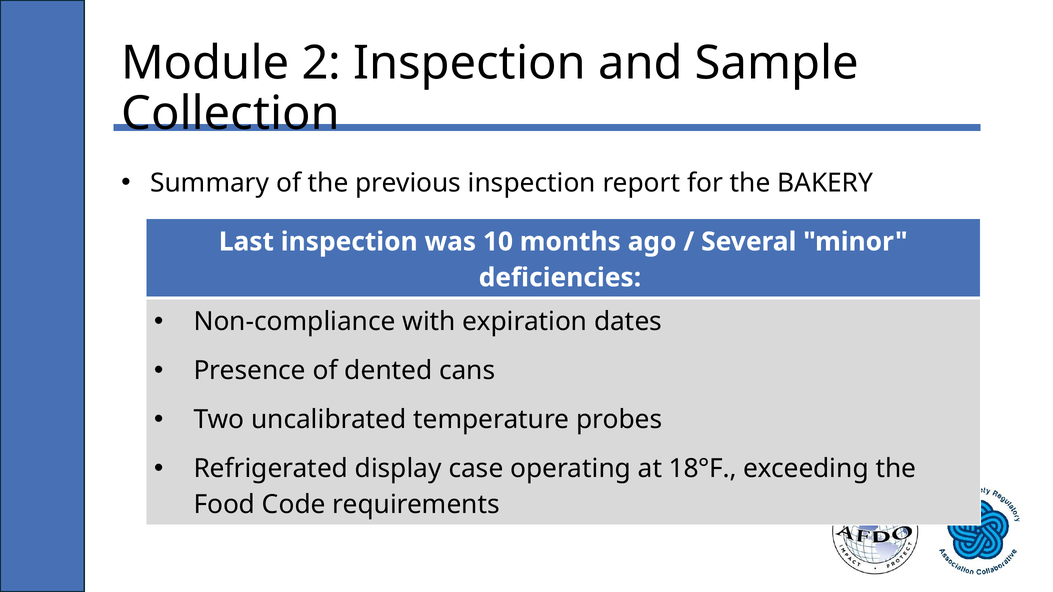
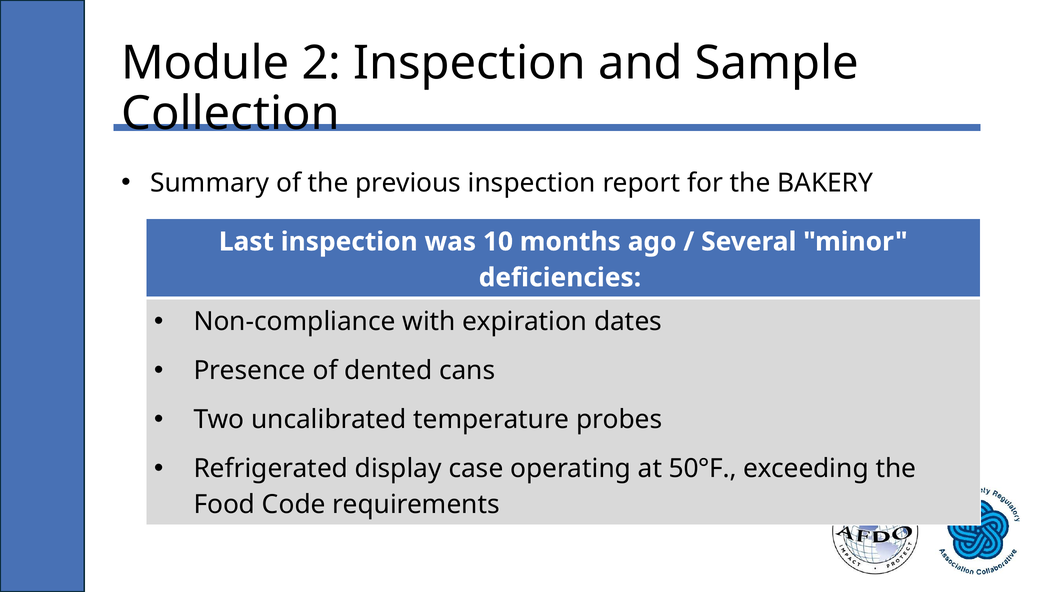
18°F: 18°F -> 50°F (703, 469)
